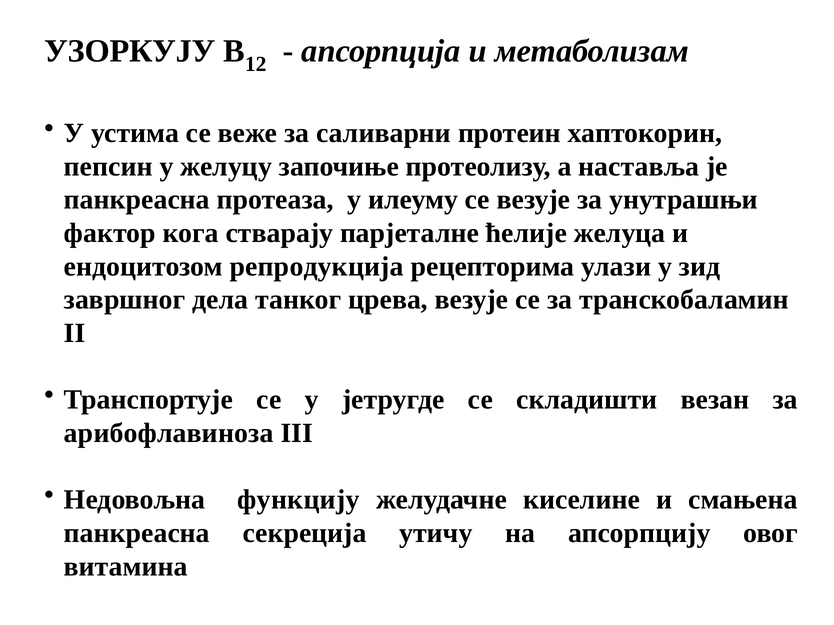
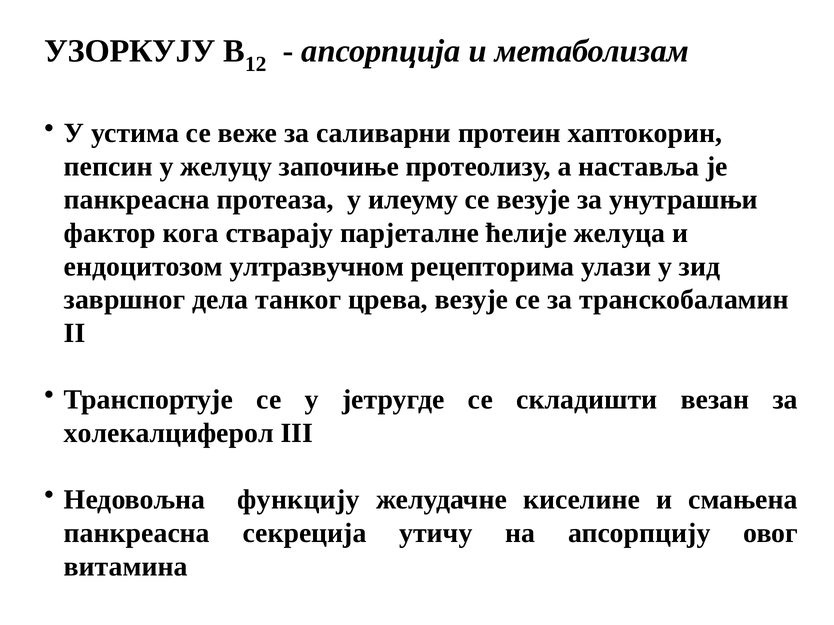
репродукција: репродукција -> ултразвучном (317, 267)
арибофлавиноза: арибофлавиноза -> холекалциферол (169, 433)
